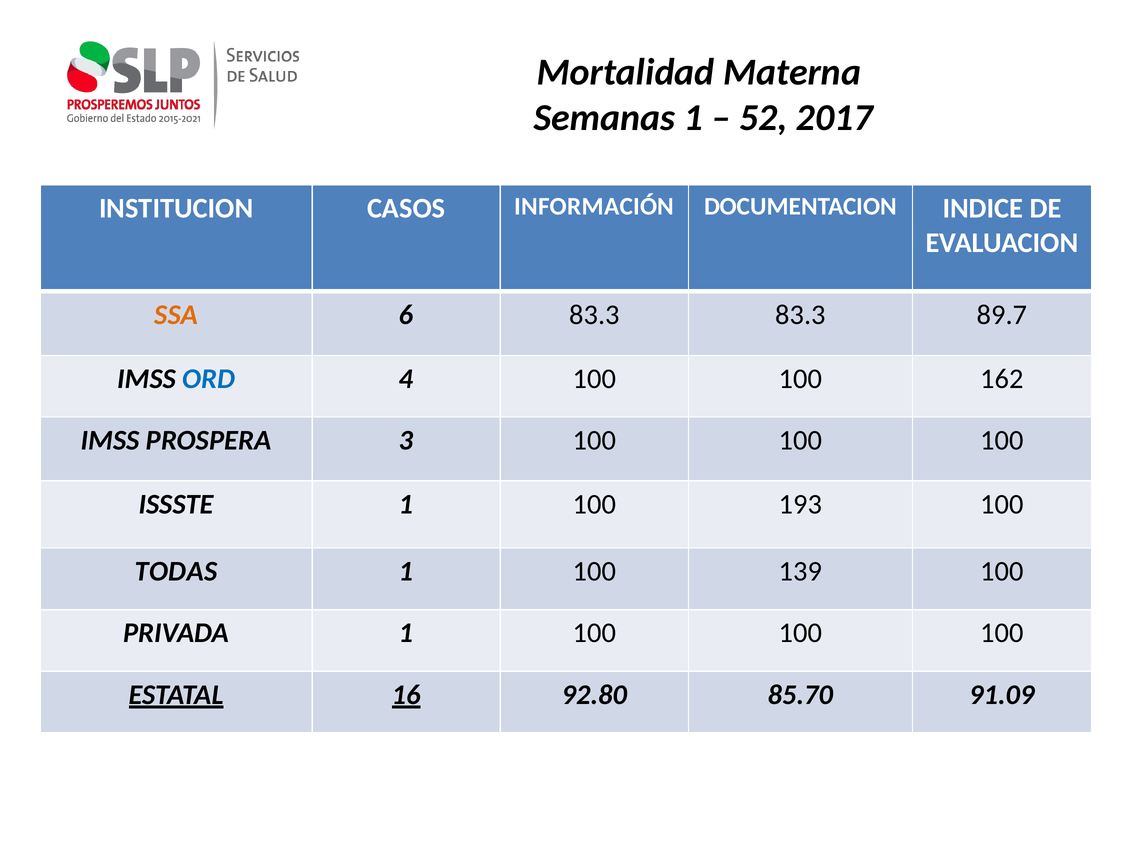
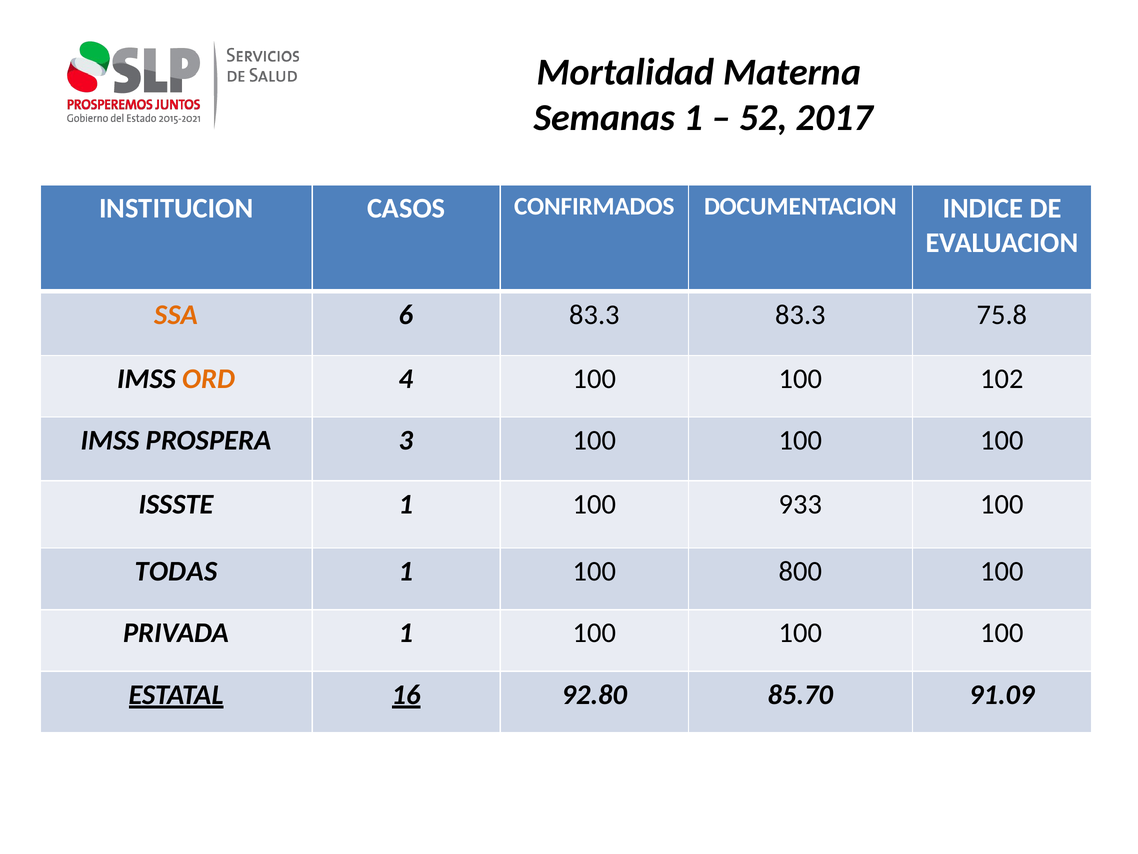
INFORMACIÓN: INFORMACIÓN -> CONFIRMADOS (594, 206)
89.7: 89.7 -> 75.8 (1002, 314)
ORD colour: blue -> orange (209, 379)
162: 162 -> 102 (1002, 379)
193: 193 -> 933 (800, 504)
139: 139 -> 800 (800, 571)
